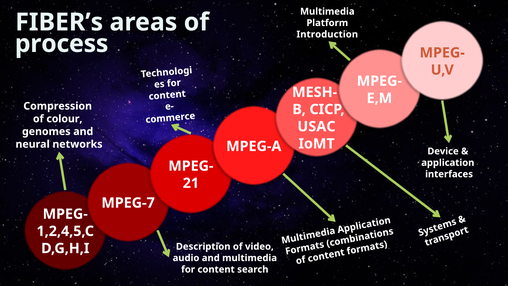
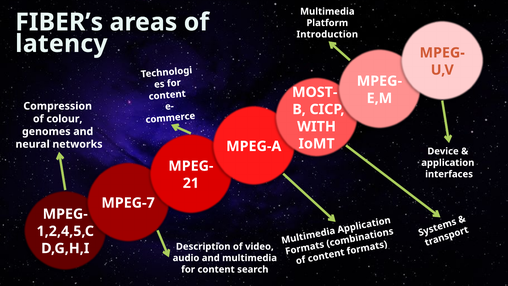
process: process -> latency (61, 44)
MESH-: MESH- -> MOST- (315, 92)
USAC: USAC -> WITH (317, 126)
